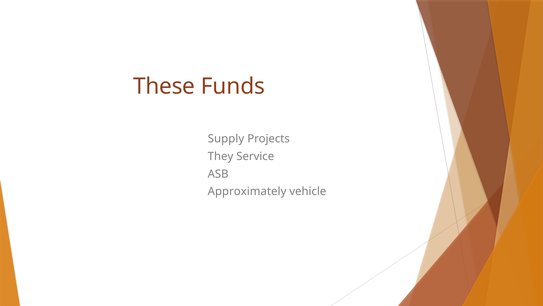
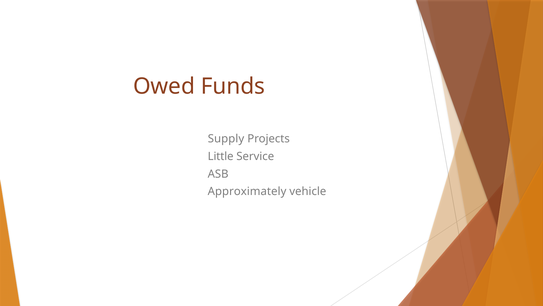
These: These -> Owed (164, 86)
They: They -> Little (221, 156)
